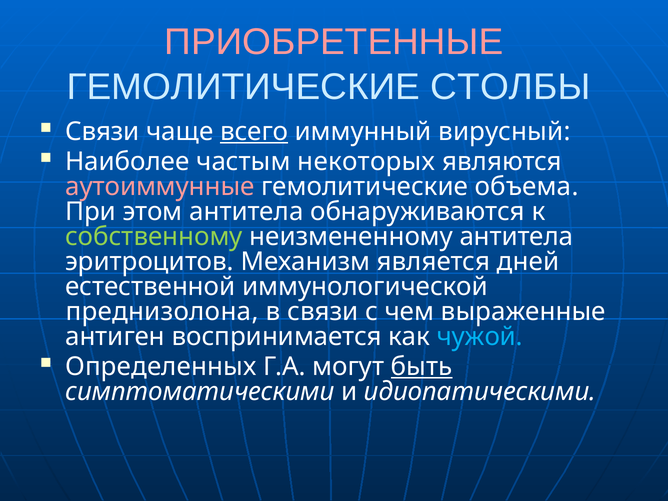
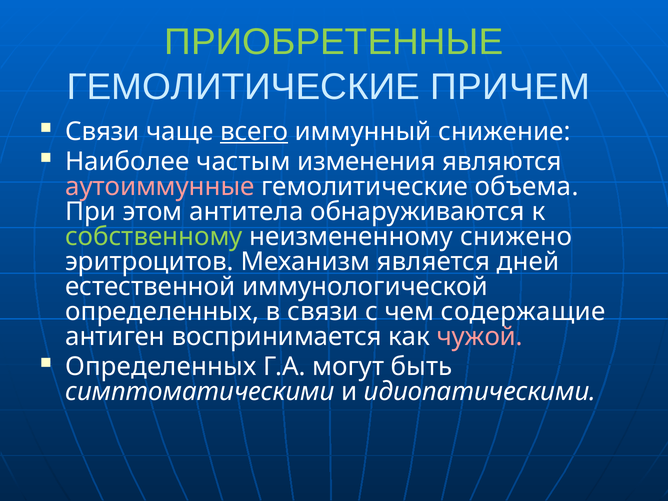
ПРИОБРЕТЕННЫЕ colour: pink -> light green (334, 42)
СТОЛБЫ: СТОЛБЫ -> ПРИЧЕМ (510, 87)
вирусный: вирусный -> снижение (504, 132)
некоторых: некоторых -> изменения (367, 162)
неизмененному антитела: антитела -> снижено (516, 237)
преднизолона: преднизолона -> определенных (162, 312)
выраженные: выраженные -> содержащие (523, 312)
чужой colour: light blue -> pink (480, 336)
быть underline: present -> none (422, 367)
